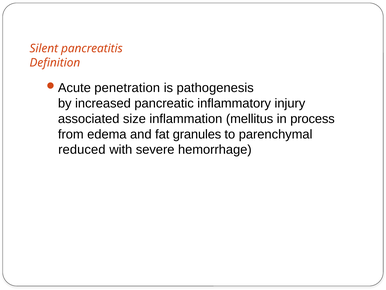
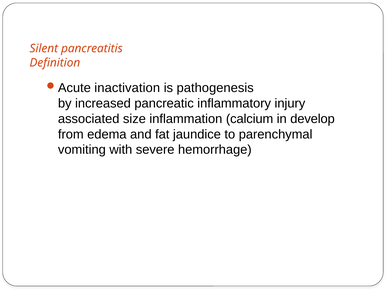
penetration: penetration -> inactivation (127, 88)
mellitus: mellitus -> calcium (250, 119)
process: process -> develop (313, 119)
granules: granules -> jaundice (197, 134)
reduced: reduced -> vomiting (82, 149)
